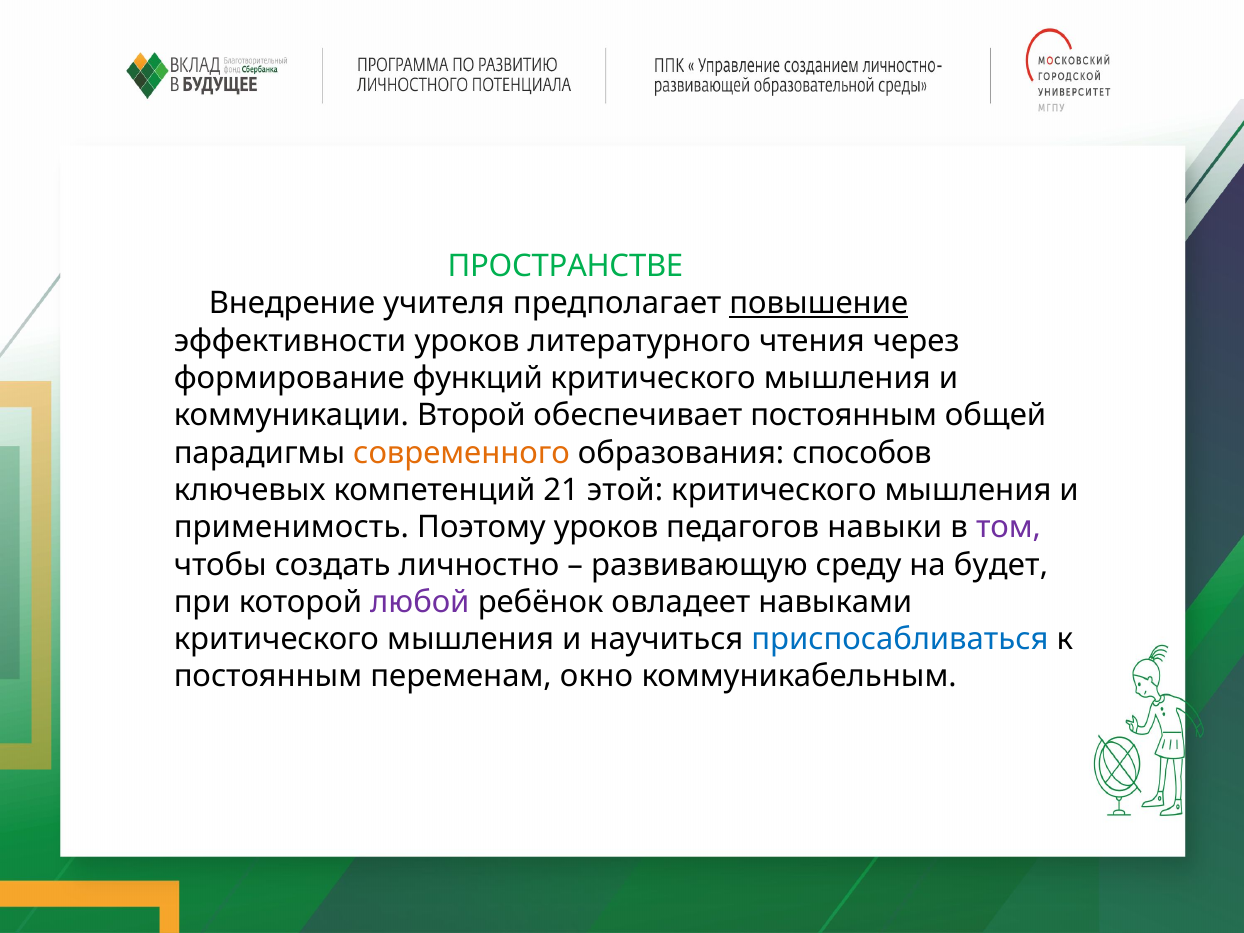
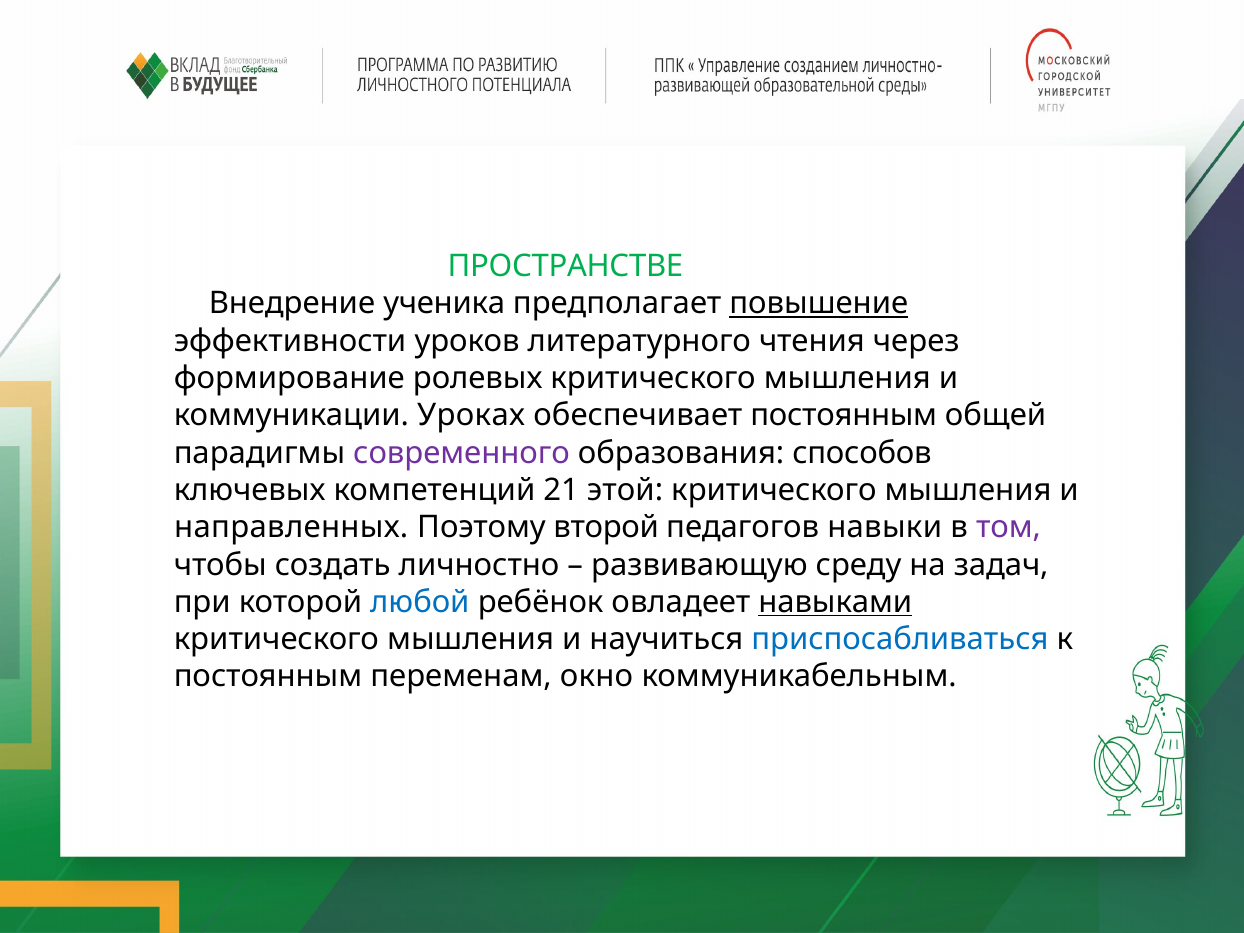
учителя: учителя -> ученика (444, 304)
функций: функций -> ролевых (478, 378)
Второй: Второй -> Уроках (471, 415)
современного colour: orange -> purple (462, 453)
применимость: применимость -> направленных (291, 527)
Поэтому уроков: уроков -> второй (606, 527)
будет: будет -> задач (1001, 565)
любой colour: purple -> blue (420, 602)
навыками underline: none -> present (835, 602)
